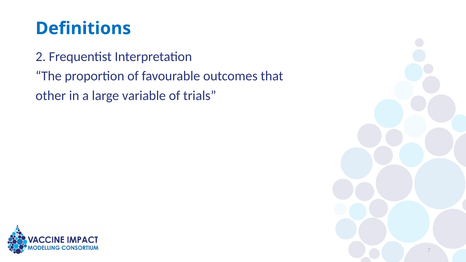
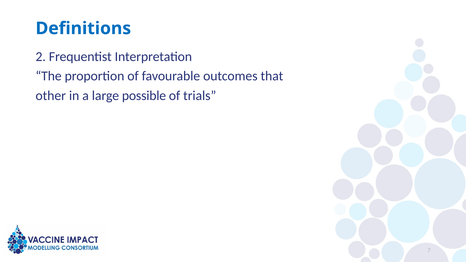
variable: variable -> possible (144, 96)
